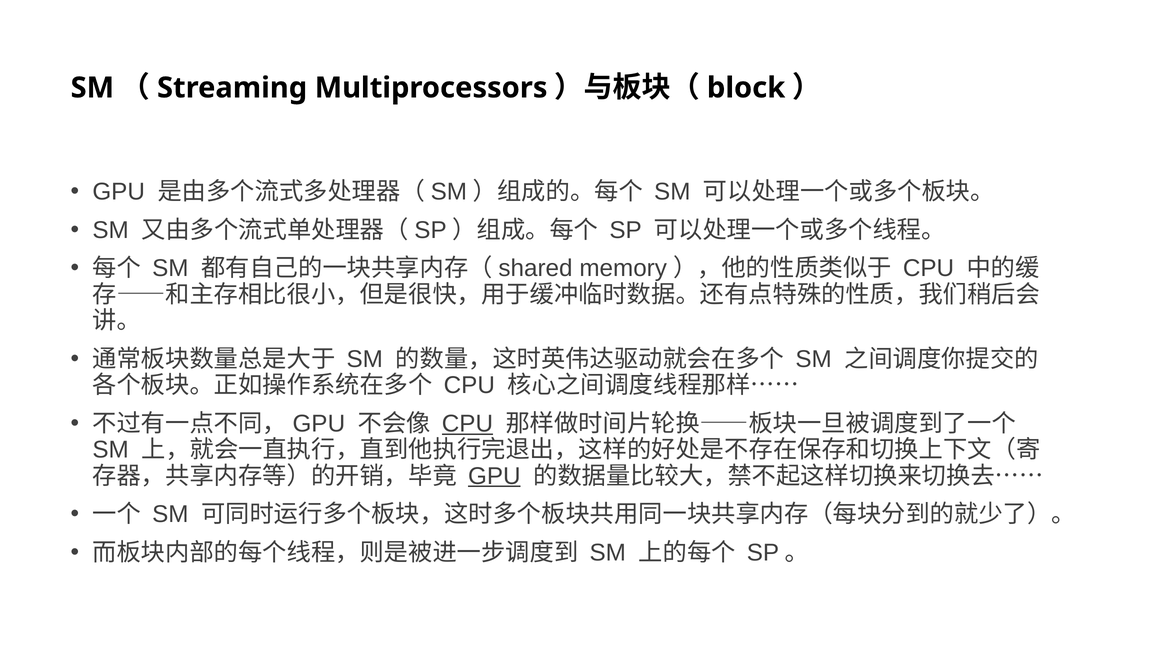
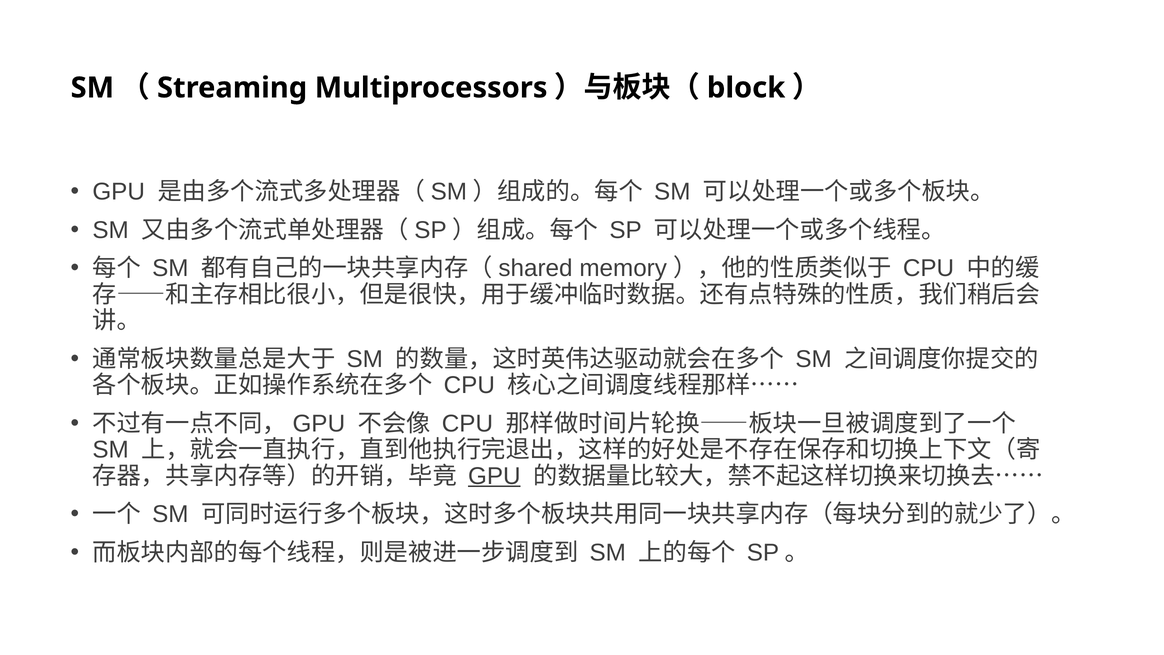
CPU underline: present -> none (467, 423)
